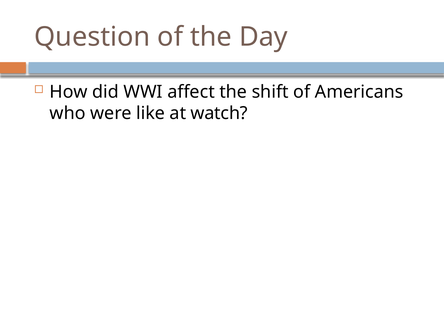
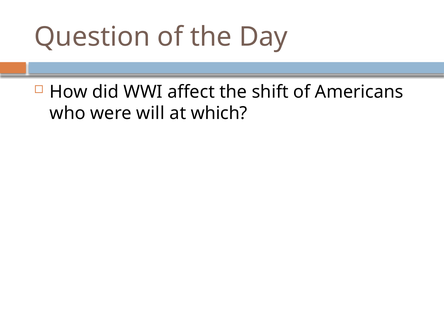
like: like -> will (151, 113)
watch: watch -> which (219, 113)
